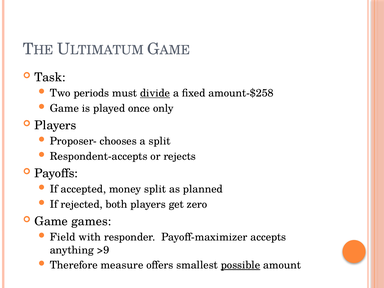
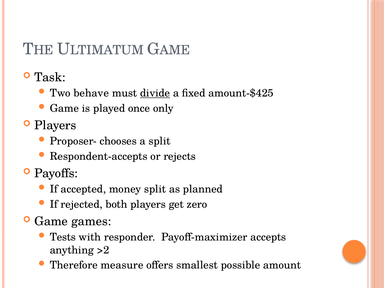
periods: periods -> behave (91, 93)
amount-$258: amount-$258 -> amount-$425 (241, 93)
Field: Field -> Tests (63, 237)
>9: >9 -> >2 (103, 250)
possible underline: present -> none (240, 265)
